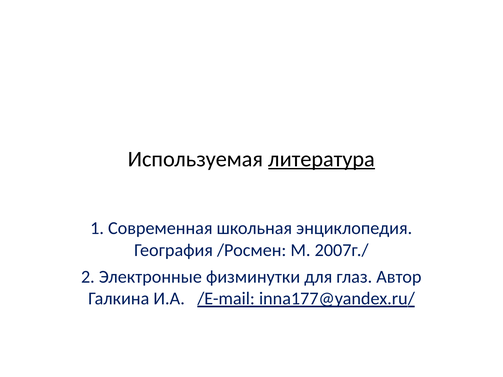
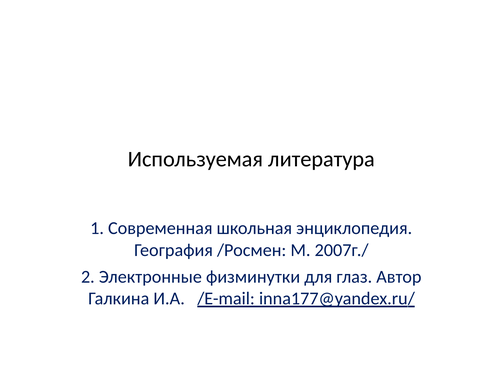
литература underline: present -> none (322, 159)
